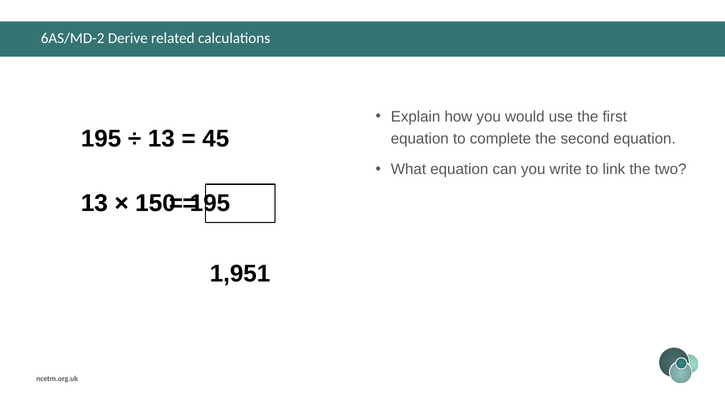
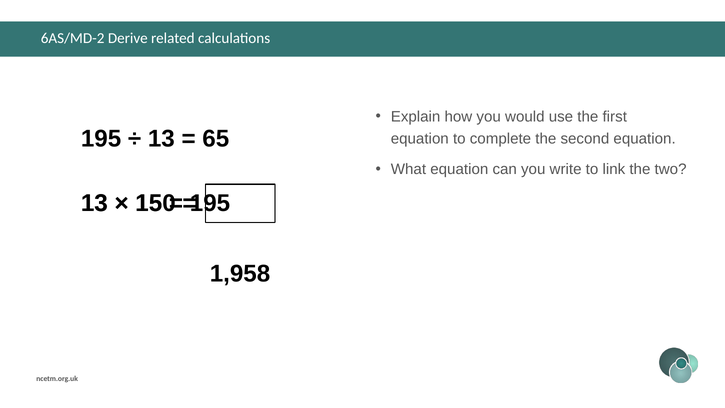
45: 45 -> 65 (216, 139)
1,951: 1,951 -> 1,958 (240, 274)
